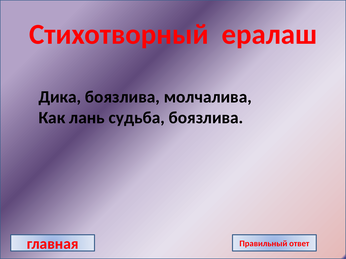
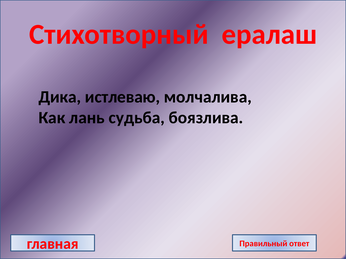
Дика боязлива: боязлива -> истлеваю (123, 97)
